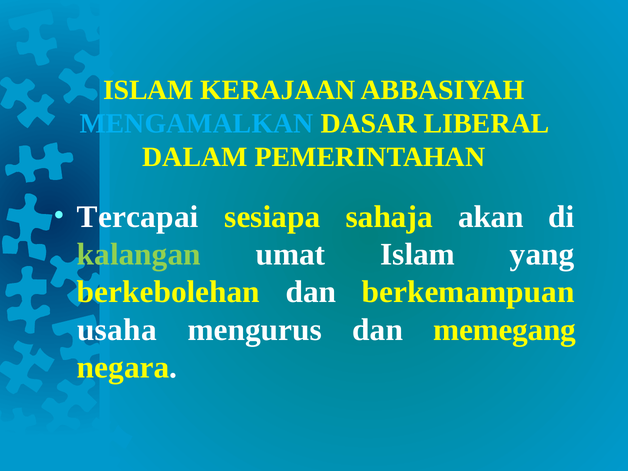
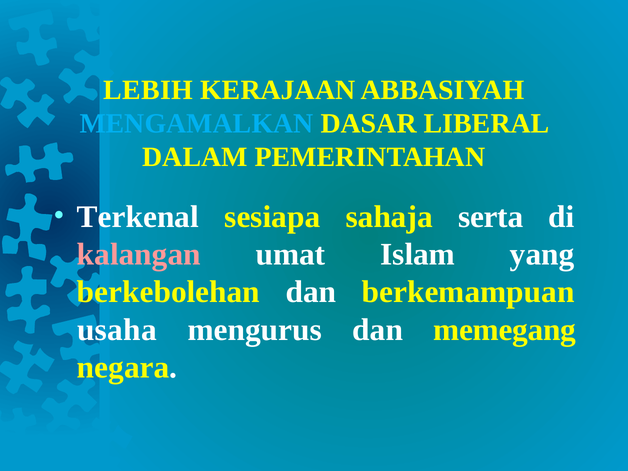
ISLAM: ISLAM -> LEBIH (148, 90)
Tercapai: Tercapai -> Terkenal (138, 217)
akan: akan -> serta (491, 217)
kalangan colour: light green -> pink (139, 254)
